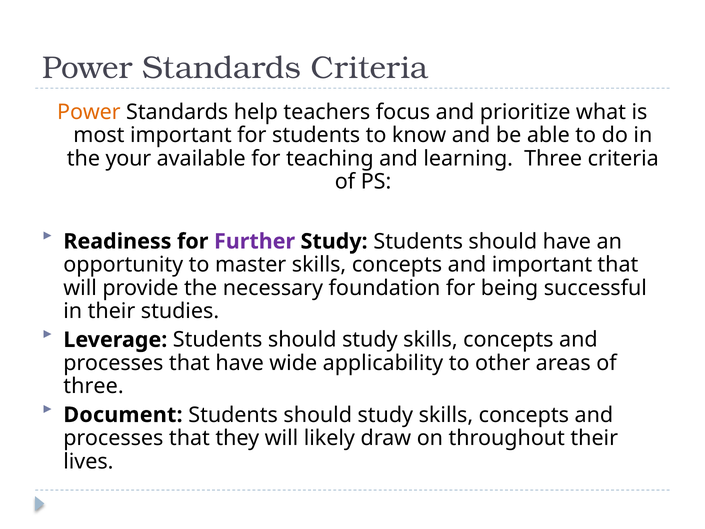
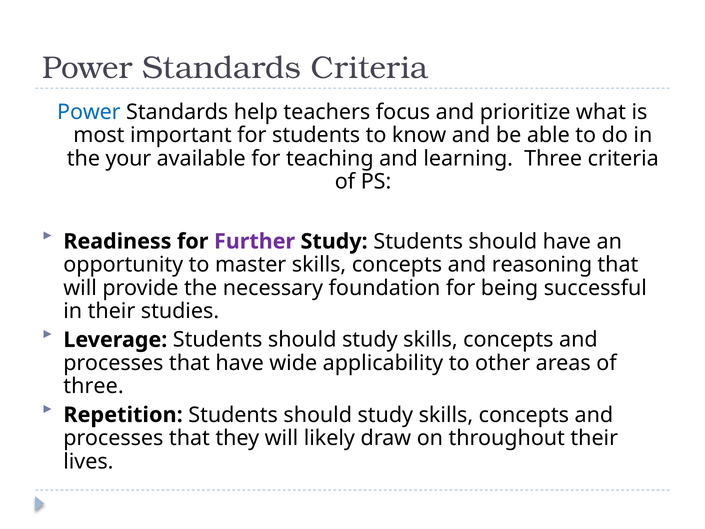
Power colour: orange -> blue (89, 112)
and important: important -> reasoning (542, 265)
Document: Document -> Repetition (123, 415)
